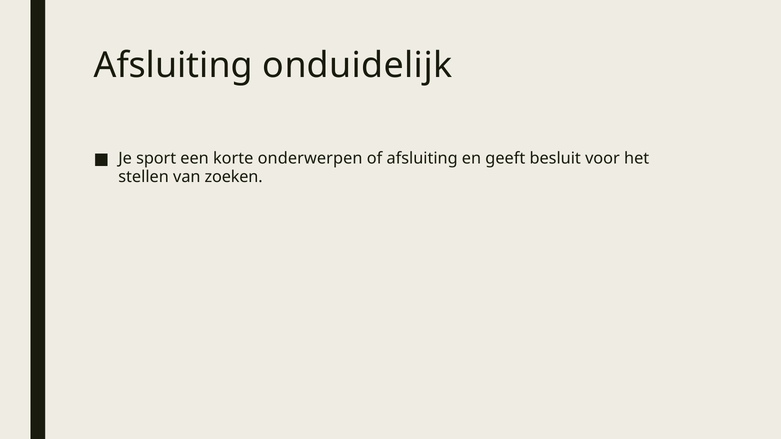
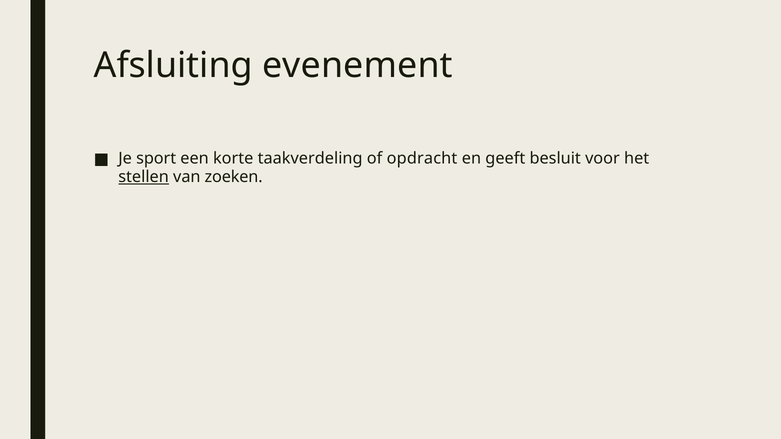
onduidelijk: onduidelijk -> evenement (357, 66)
onderwerpen: onderwerpen -> taakverdeling (310, 159)
of afsluiting: afsluiting -> opdracht (422, 159)
stellen underline: none -> present (144, 177)
